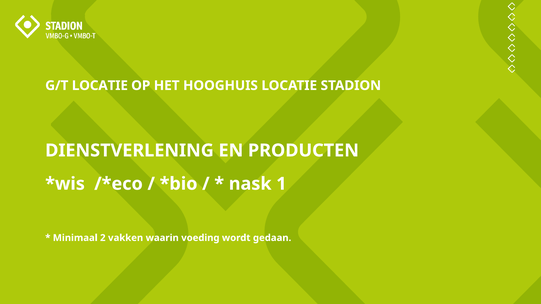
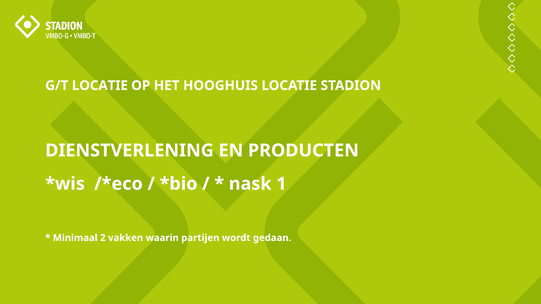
voeding: voeding -> partijen (200, 238)
